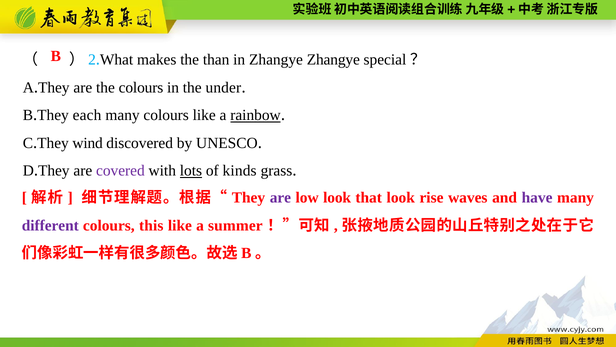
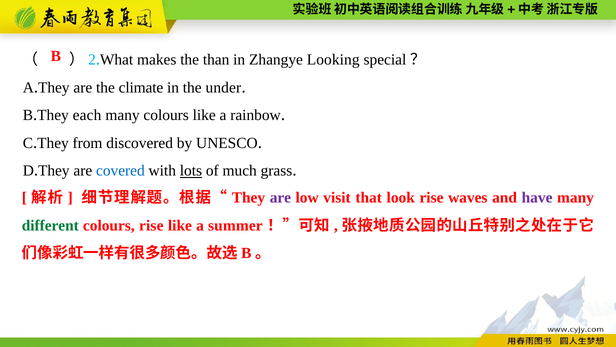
Zhangye Zhangye: Zhangye -> Looking (333, 60)
the colours: colours -> climate (141, 87)
rainbow underline: present -> none (256, 115)
wind: wind -> from (88, 143)
covered colour: purple -> blue (120, 170)
kinds: kinds -> much (240, 170)
low look: look -> visit (337, 197)
different colour: purple -> green (50, 225)
colours this: this -> rise (151, 225)
